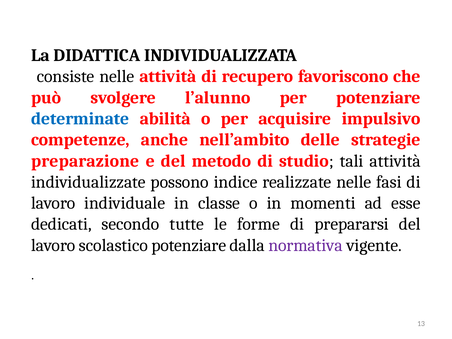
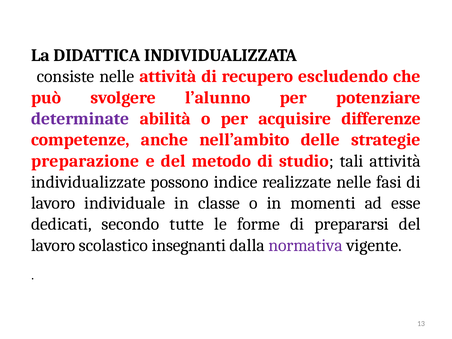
favoriscono: favoriscono -> escludendo (343, 76)
determinate colour: blue -> purple (80, 119)
impulsivo: impulsivo -> differenze (381, 119)
scolastico potenziare: potenziare -> insegnanti (189, 245)
